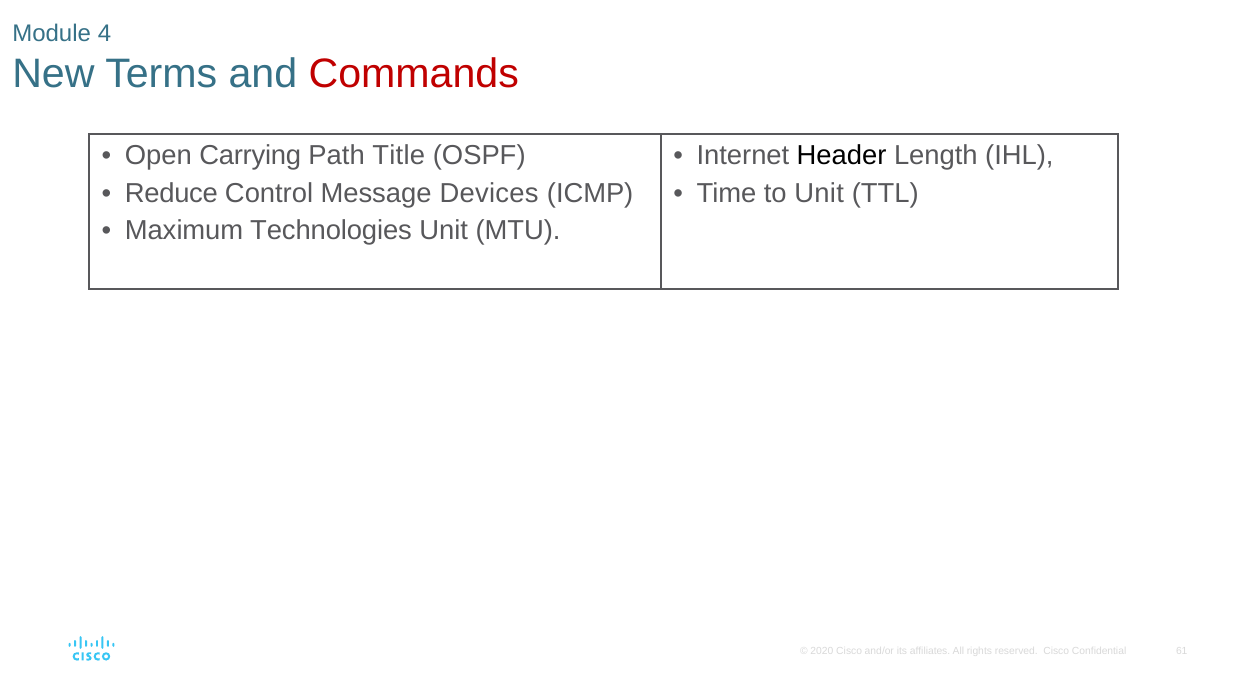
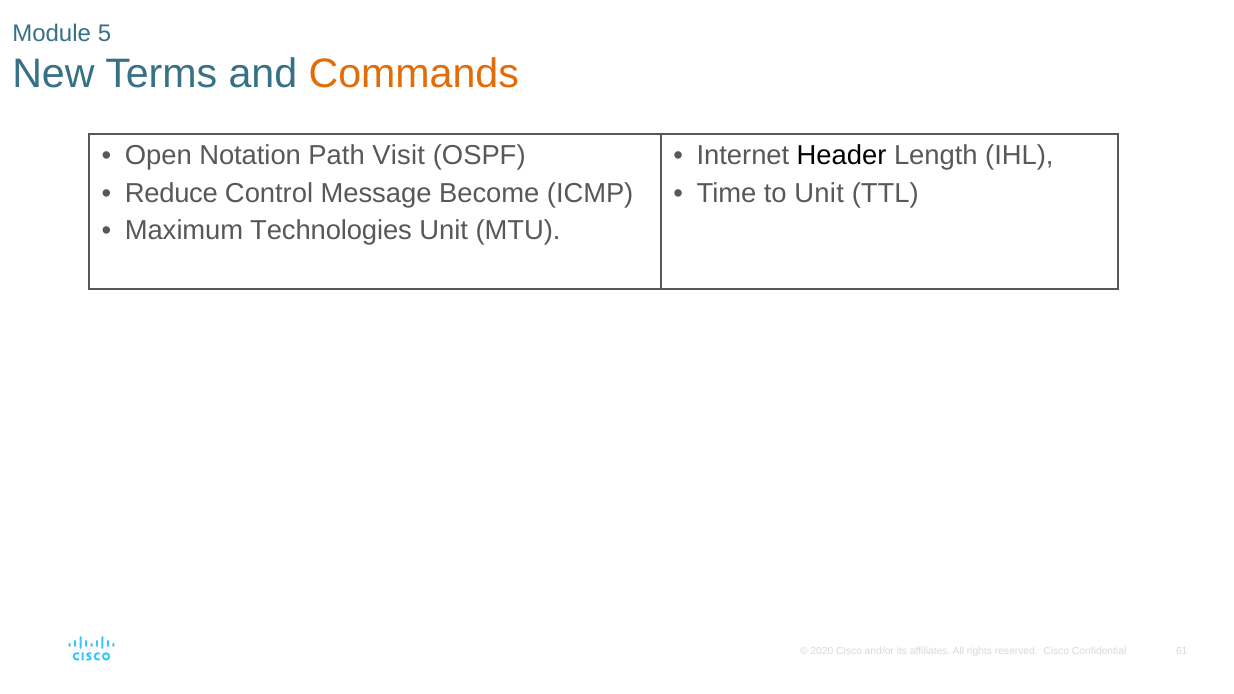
4: 4 -> 5 (104, 34)
Commands colour: red -> orange (414, 74)
Carrying: Carrying -> Notation (250, 156)
Title: Title -> Visit (399, 156)
Devices: Devices -> Become (489, 193)
